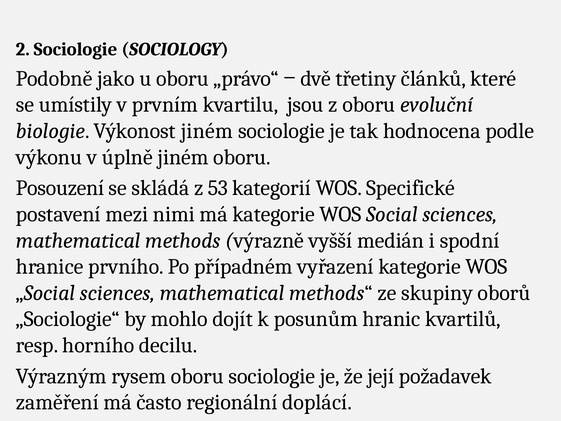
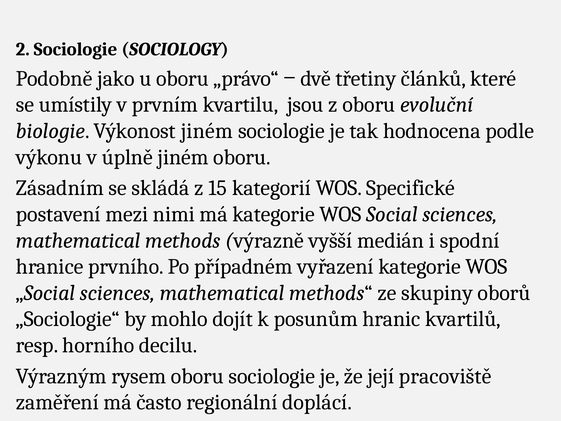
Posouzení: Posouzení -> Zásadním (60, 188)
53: 53 -> 15 (218, 188)
požadavek: požadavek -> pracoviště (445, 376)
